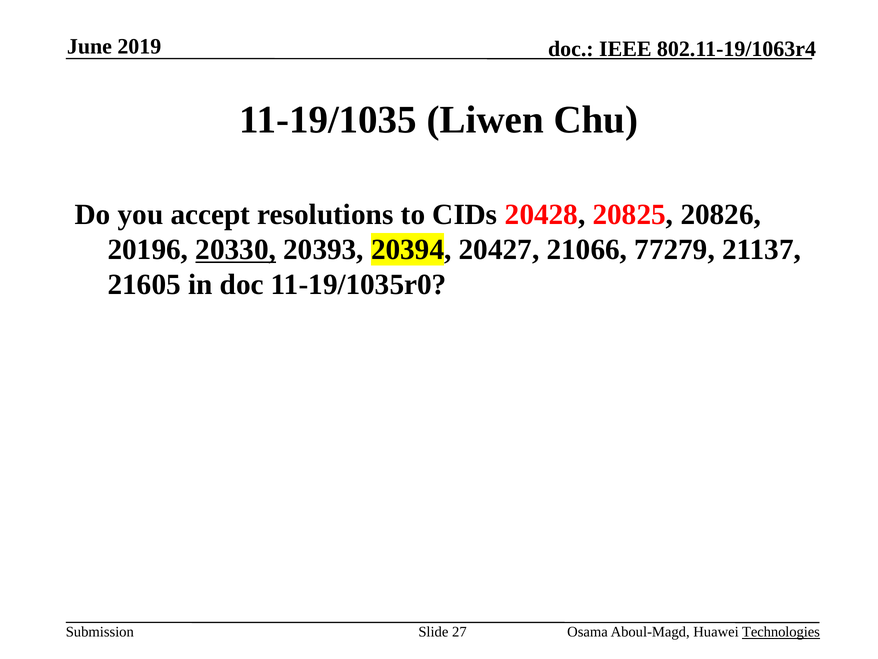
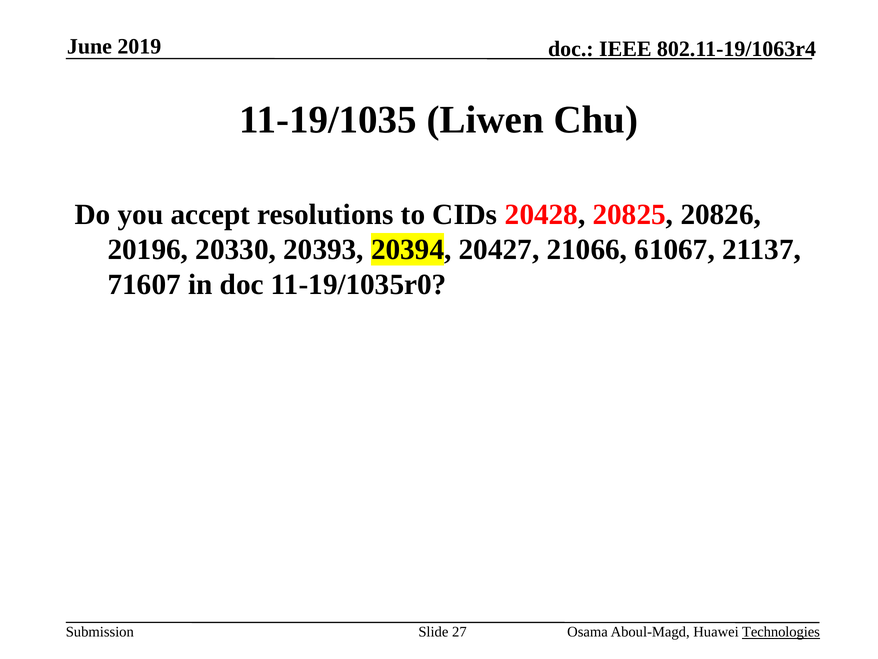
20330 underline: present -> none (236, 249)
77279: 77279 -> 61067 (675, 249)
21605: 21605 -> 71607 (144, 285)
